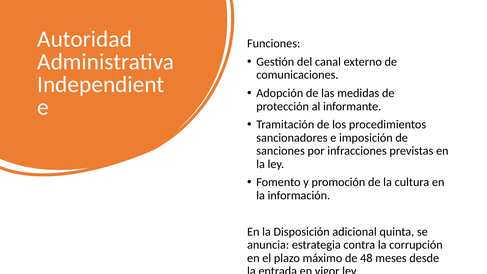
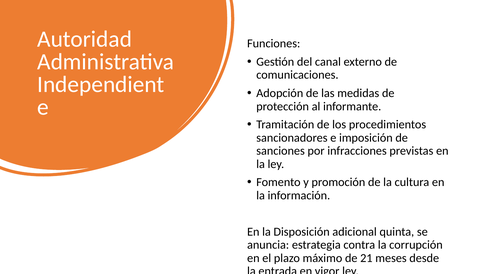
48: 48 -> 21 (366, 258)
